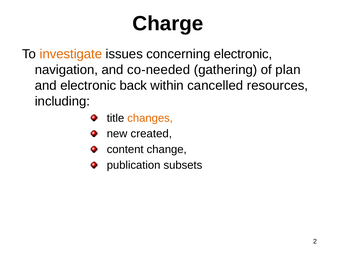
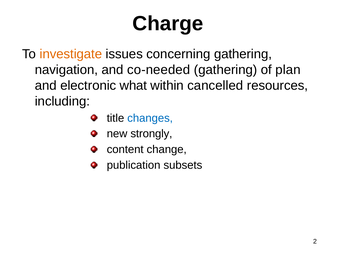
concerning electronic: electronic -> gathering (243, 54)
back: back -> what (133, 85)
changes colour: orange -> blue (150, 118)
created: created -> strongly (151, 134)
